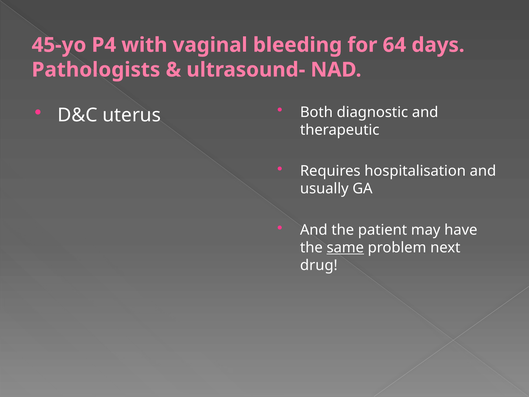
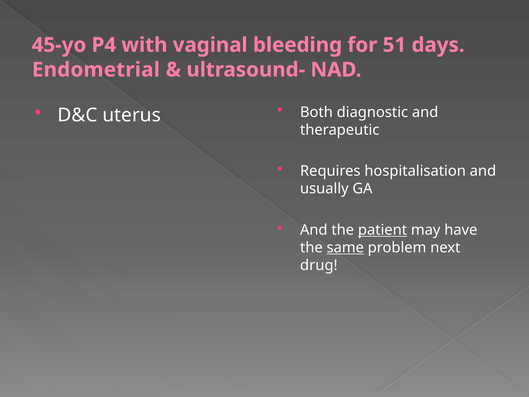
64: 64 -> 51 (394, 45)
Pathologists: Pathologists -> Endometrial (96, 70)
patient underline: none -> present (383, 230)
